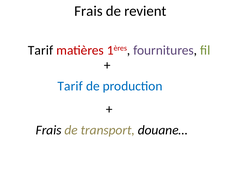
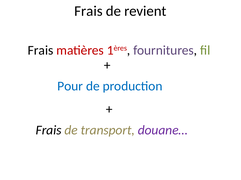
Tarif: Tarif -> Frais (41, 50)
Tarif: Tarif -> Pour (70, 86)
douane… colour: black -> purple (163, 131)
